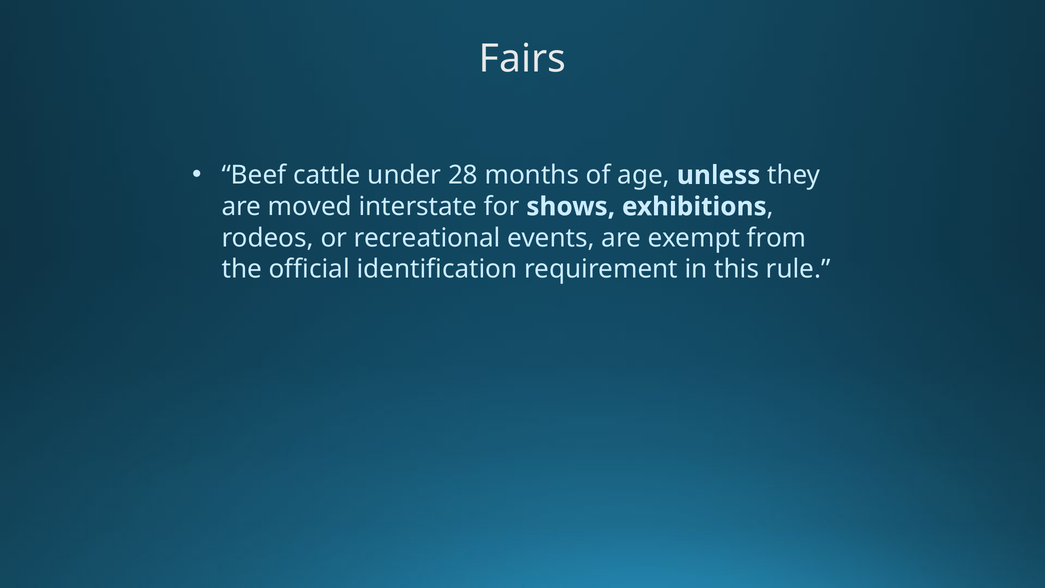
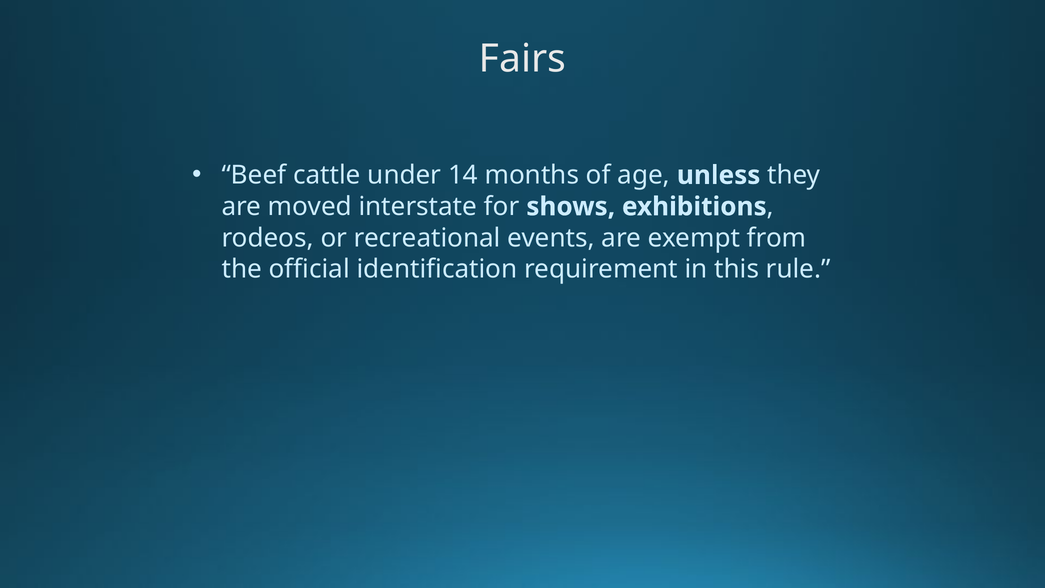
28: 28 -> 14 (463, 175)
